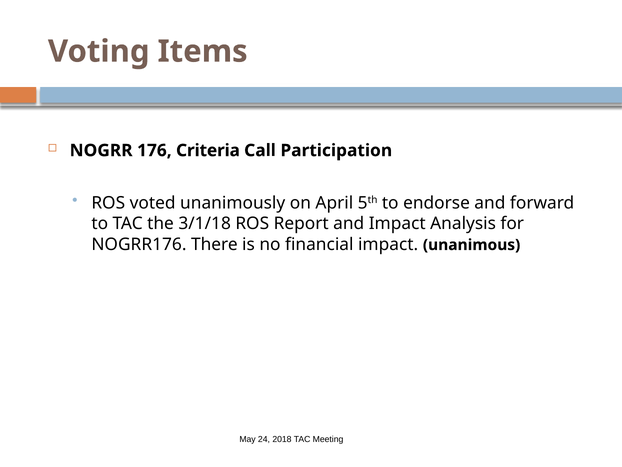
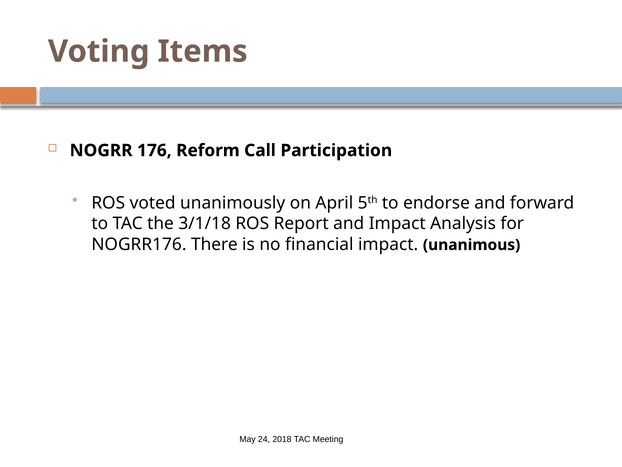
Criteria: Criteria -> Reform (208, 150)
